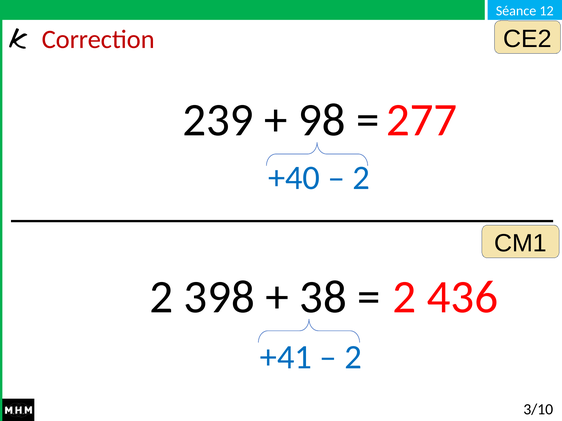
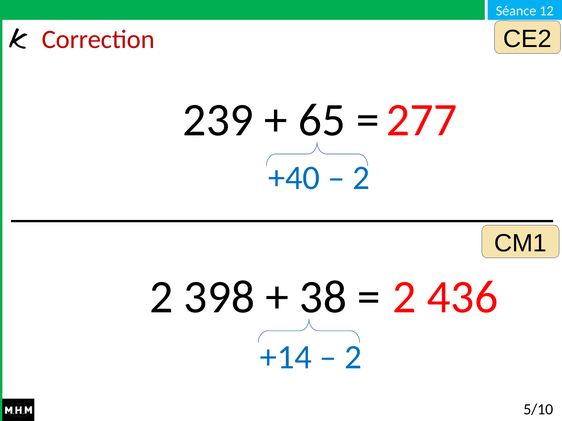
98: 98 -> 65 (322, 120)
+41: +41 -> +14 (286, 358)
3/10: 3/10 -> 5/10 (538, 410)
